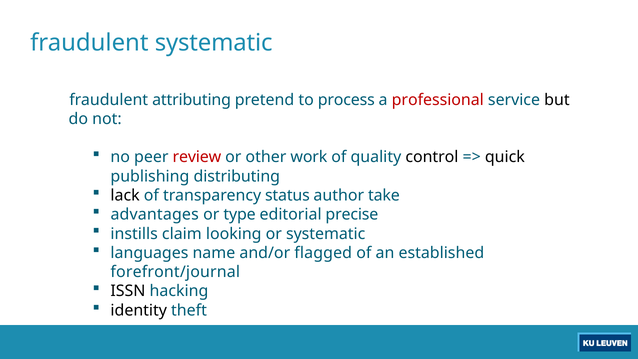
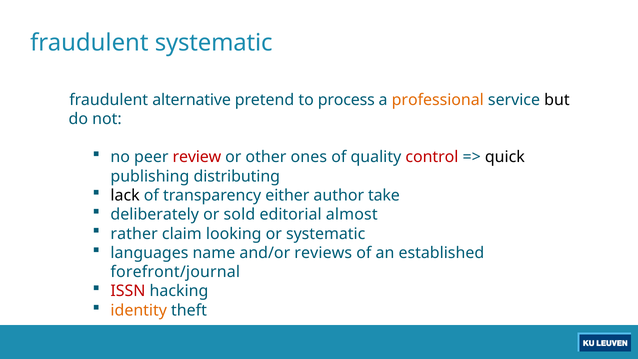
attributing: attributing -> alternative (192, 100)
professional colour: red -> orange (438, 100)
work: work -> ones (309, 157)
control colour: black -> red (432, 157)
status: status -> either (287, 195)
advantages: advantages -> deliberately (155, 215)
type: type -> sold (239, 215)
precise: precise -> almost (352, 215)
instills: instills -> rather (134, 234)
flagged: flagged -> reviews (323, 253)
ISSN colour: black -> red (128, 291)
identity colour: black -> orange (139, 310)
